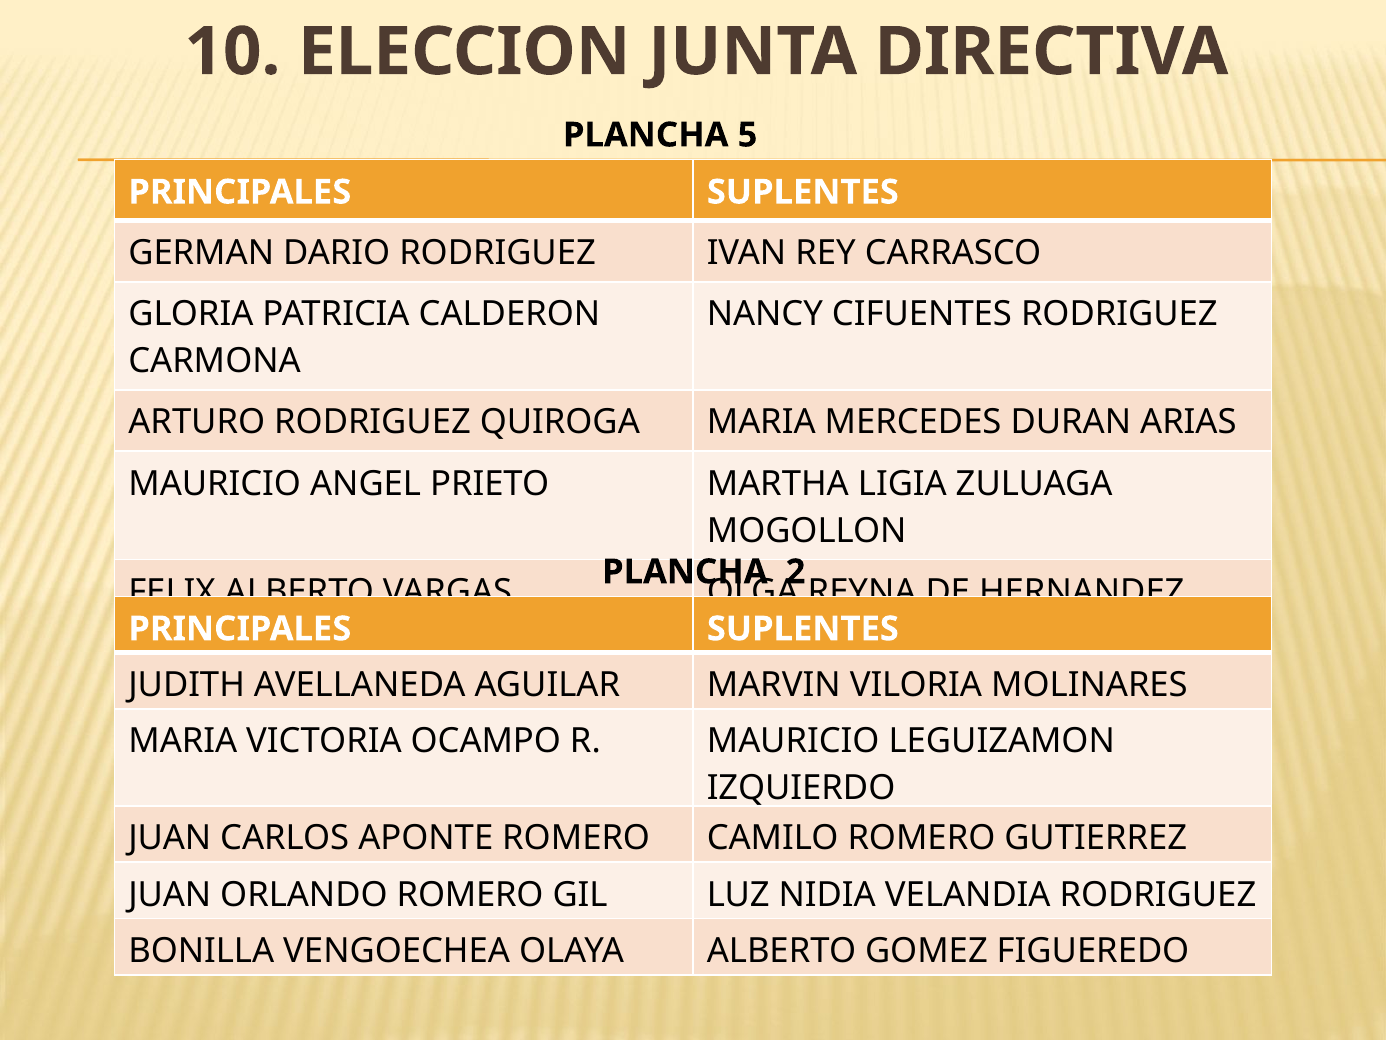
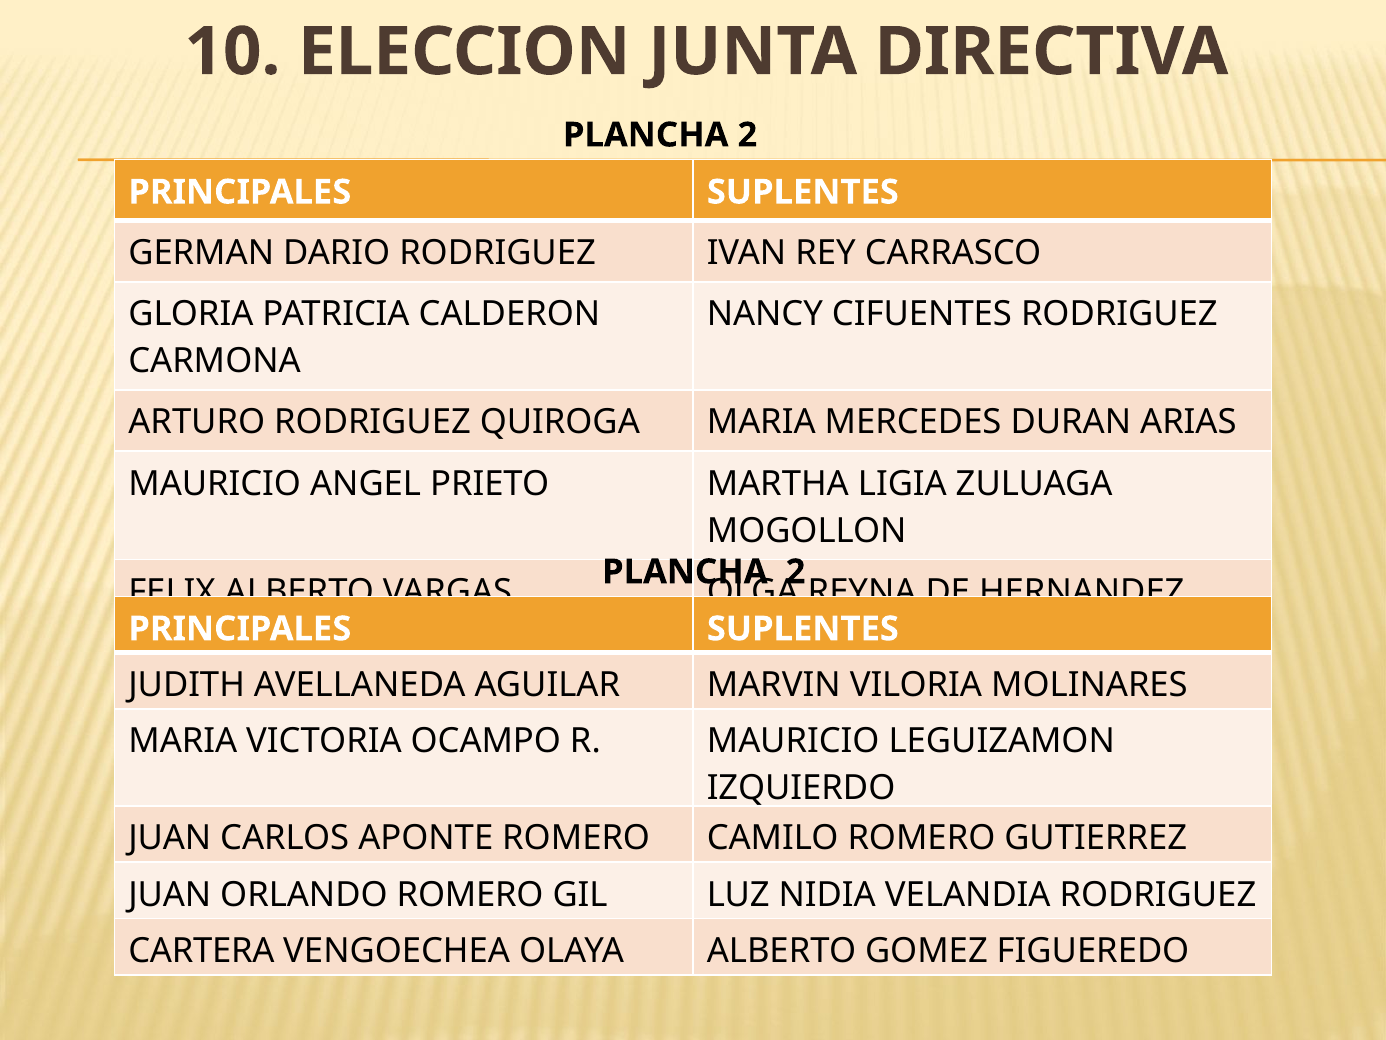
5: 5 -> 2 (747, 135)
BONILLA: BONILLA -> CARTERA (201, 950)
